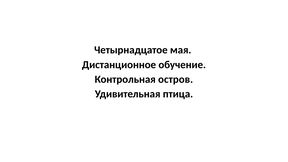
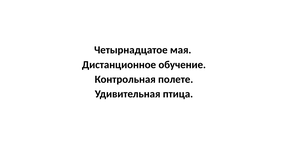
остров: остров -> полете (176, 79)
